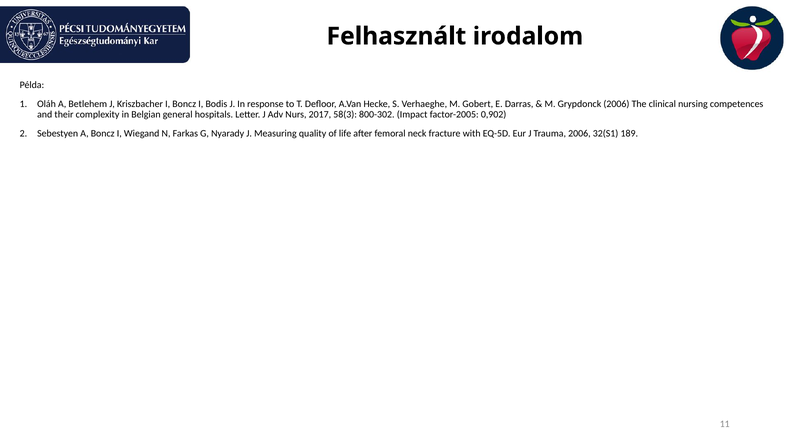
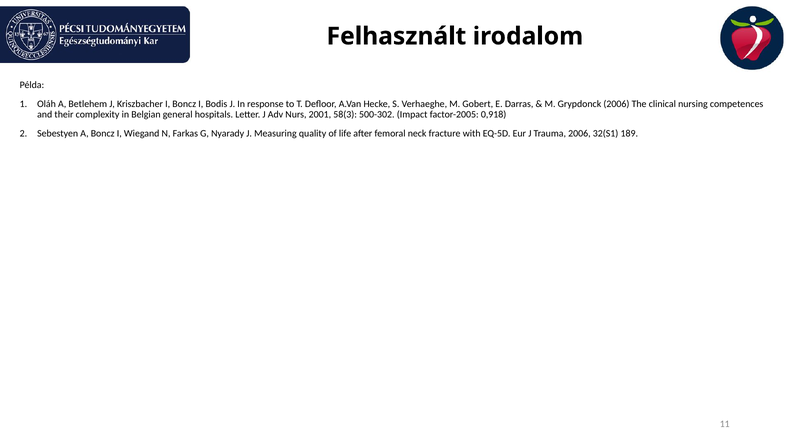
2017: 2017 -> 2001 (320, 115)
800-302: 800-302 -> 500-302 (377, 115)
0,902: 0,902 -> 0,918 (494, 115)
